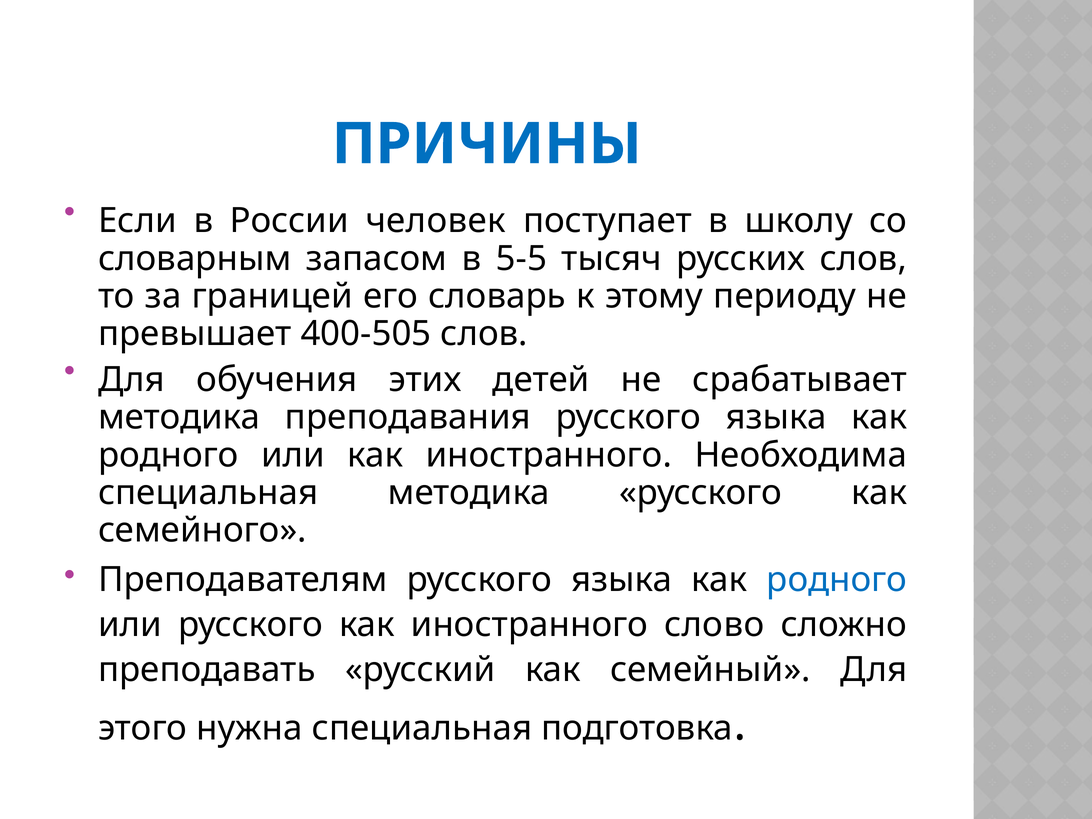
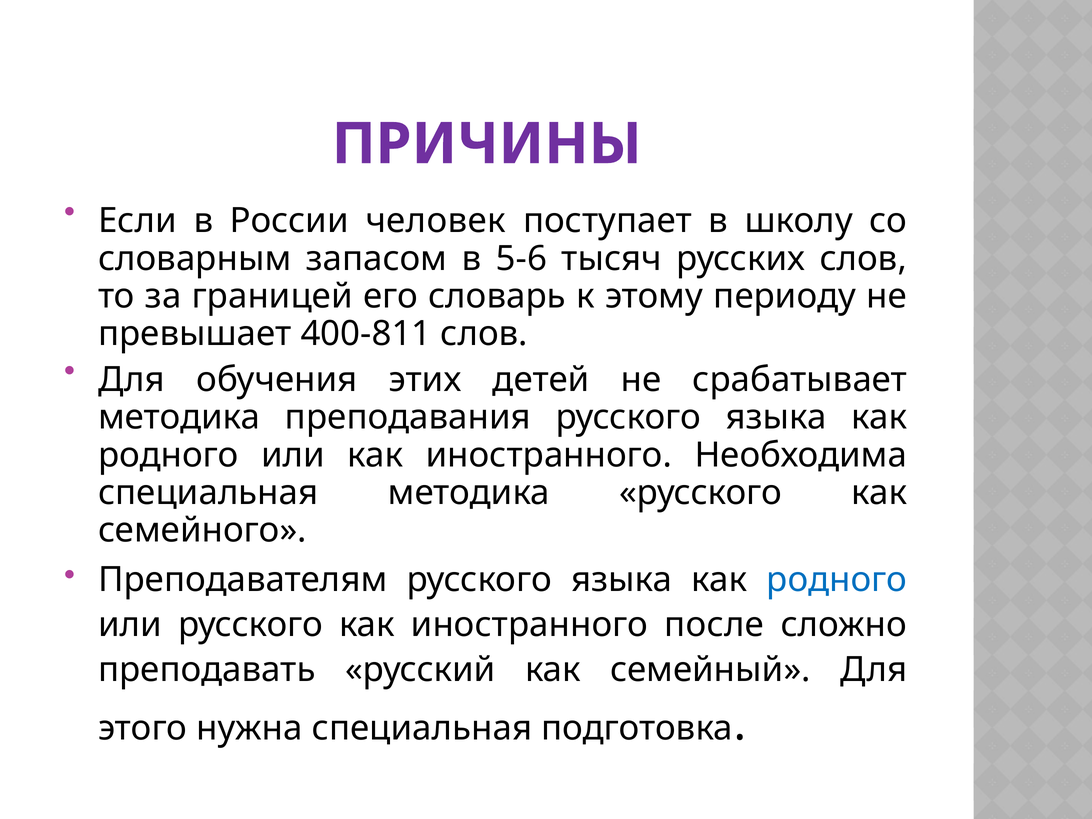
ПРИЧИНЫ colour: blue -> purple (487, 144)
5-5: 5-5 -> 5-6 (521, 259)
400-505: 400-505 -> 400-811 (366, 334)
слово: слово -> после (714, 625)
